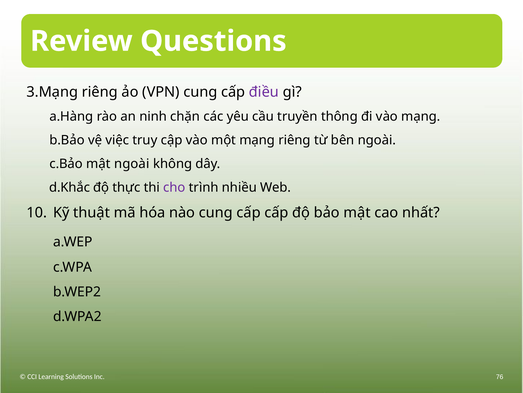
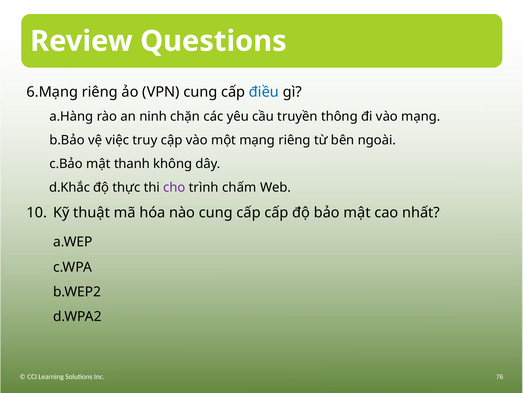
3.Mạng: 3.Mạng -> 6.Mạng (52, 92)
điều colour: purple -> blue (264, 92)
mật ngoài: ngoài -> thanh (132, 164)
nhiều: nhiều -> chấm (239, 187)
